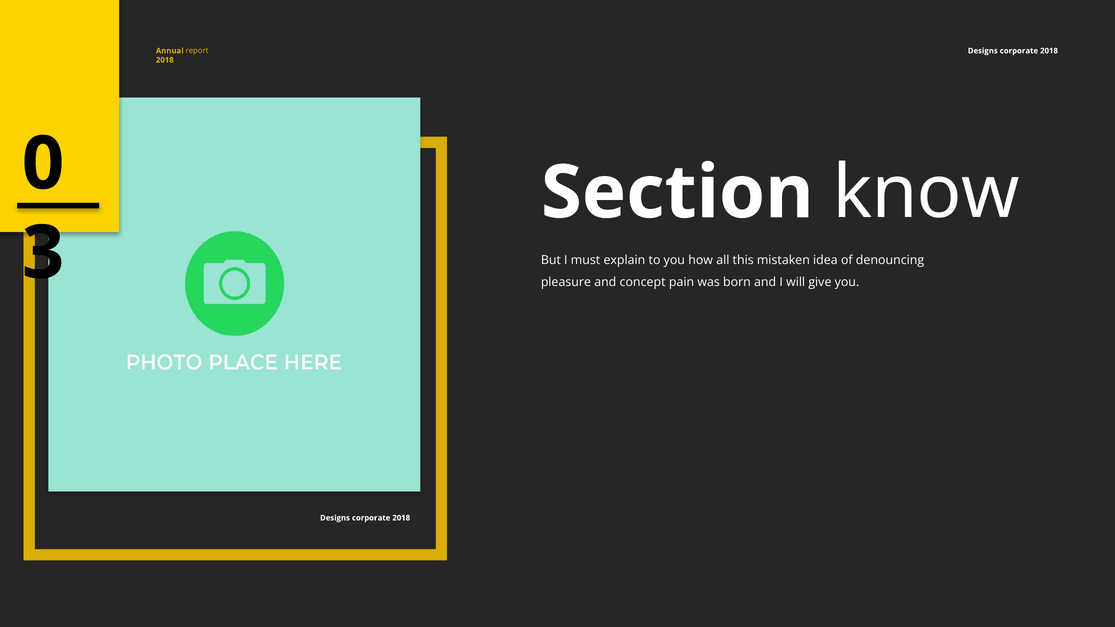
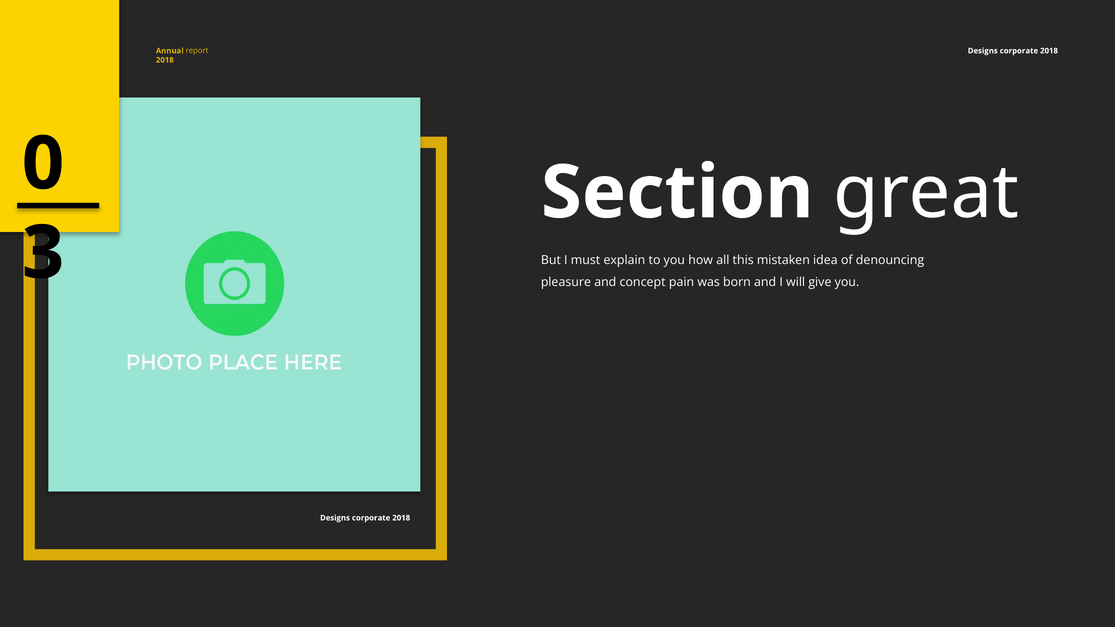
know: know -> great (926, 193)
